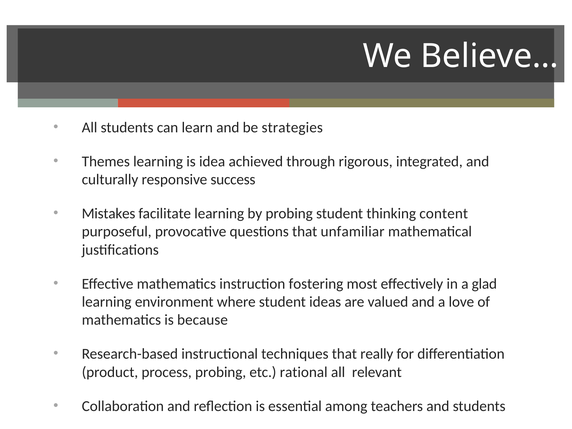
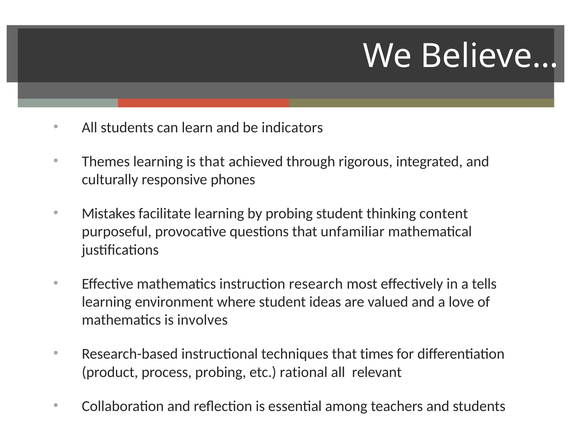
strategies: strategies -> indicators (292, 127)
is idea: idea -> that (212, 161)
success: success -> phones (233, 179)
fostering: fostering -> research (316, 284)
glad: glad -> tells (484, 284)
because: because -> involves (202, 320)
really: really -> times (377, 354)
